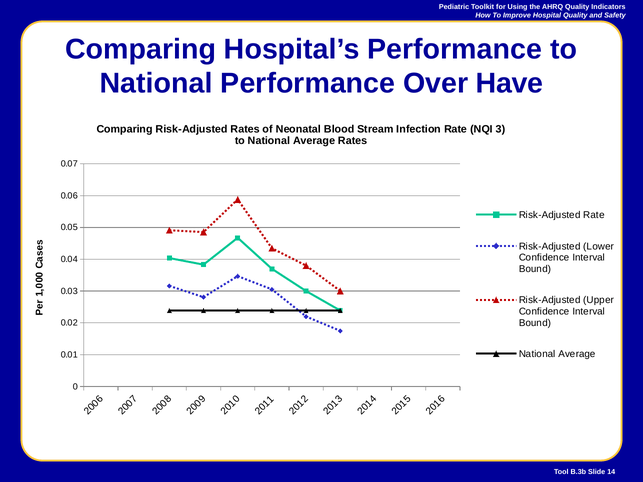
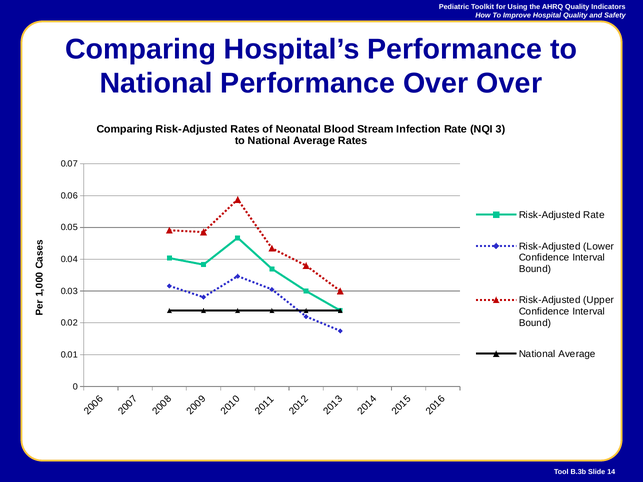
Over Have: Have -> Over (509, 83)
